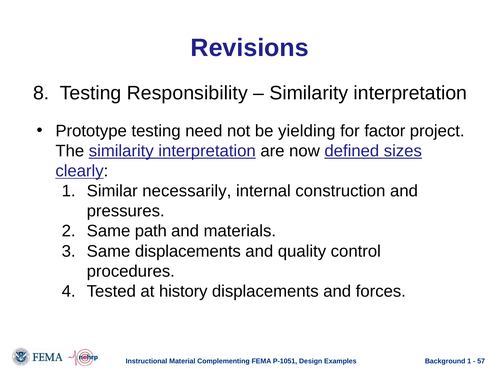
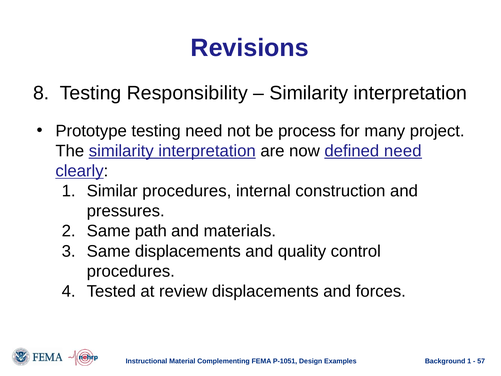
yielding: yielding -> process (307, 131)
factor: factor -> many (385, 131)
defined sizes: sizes -> need (403, 151)
Similar necessarily: necessarily -> procedures (187, 191)
history: history -> review (183, 291)
